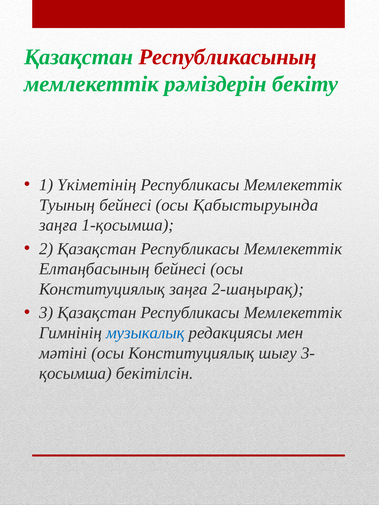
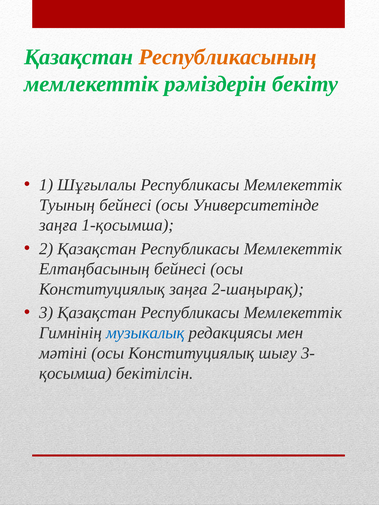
Республикасының colour: red -> orange (228, 57)
Үкiметiнiң: Үкiметiнiң -> Шұғылалы (97, 185)
Қабыстыруында: Қабыстыруында -> Университетінде (256, 205)
